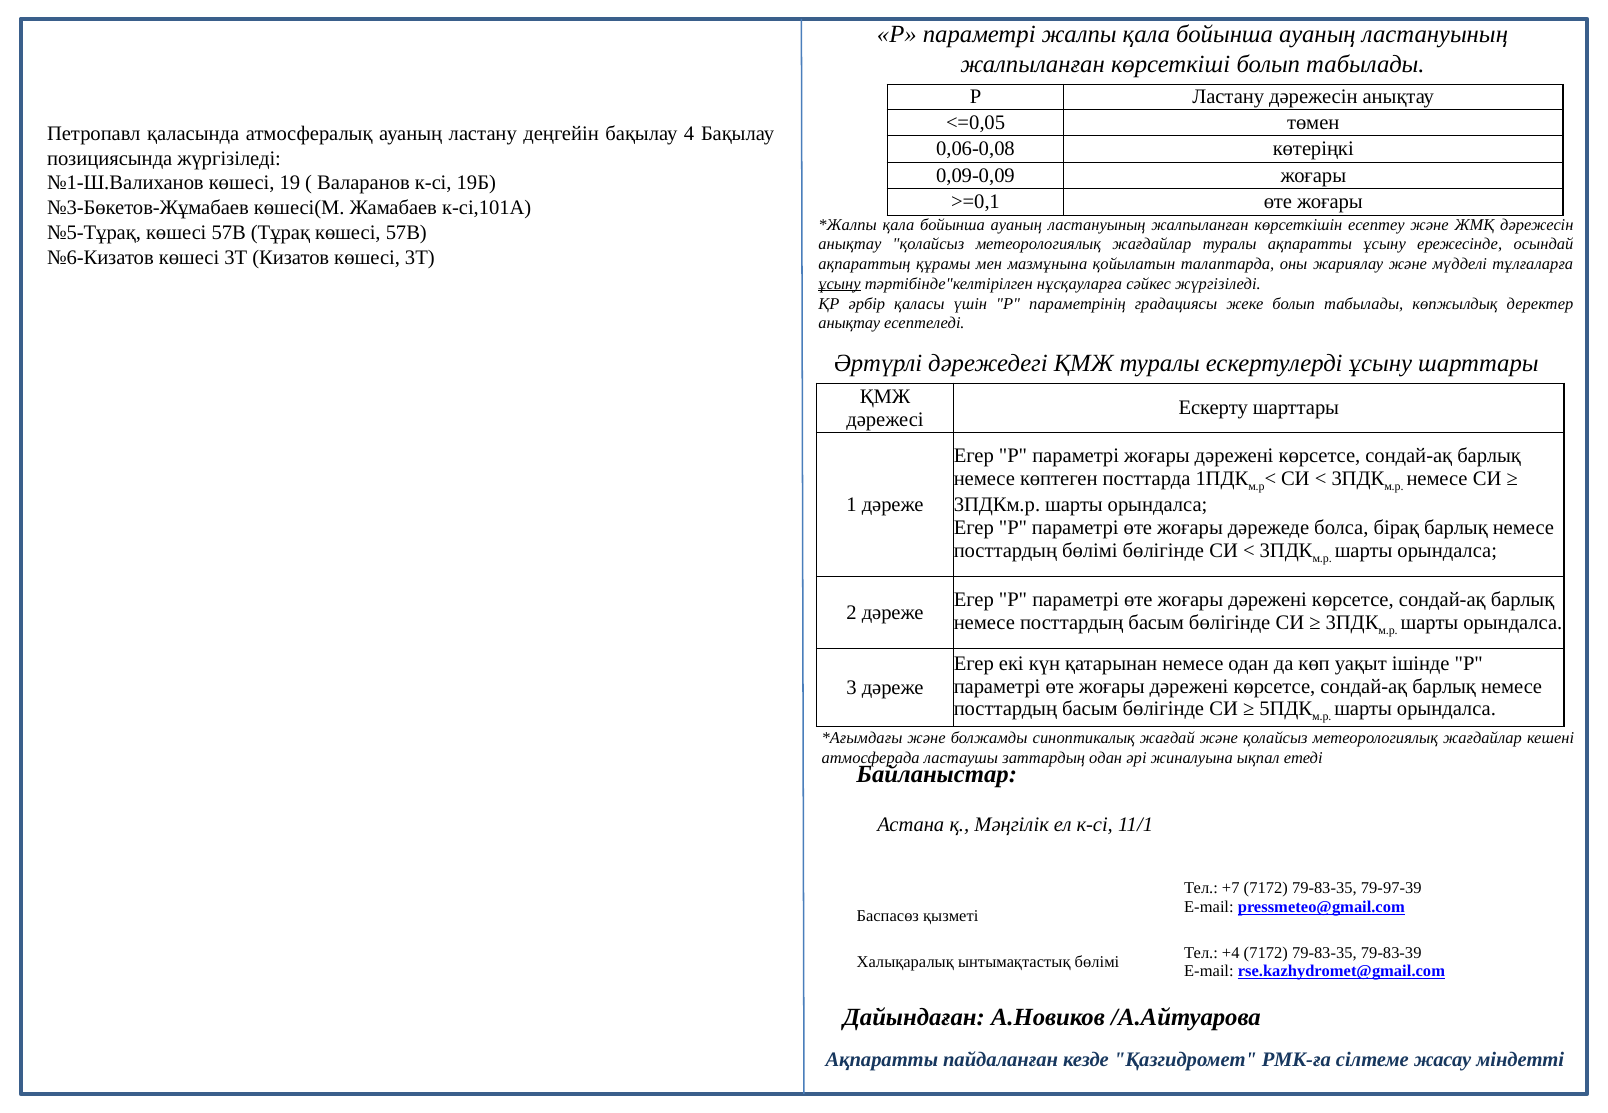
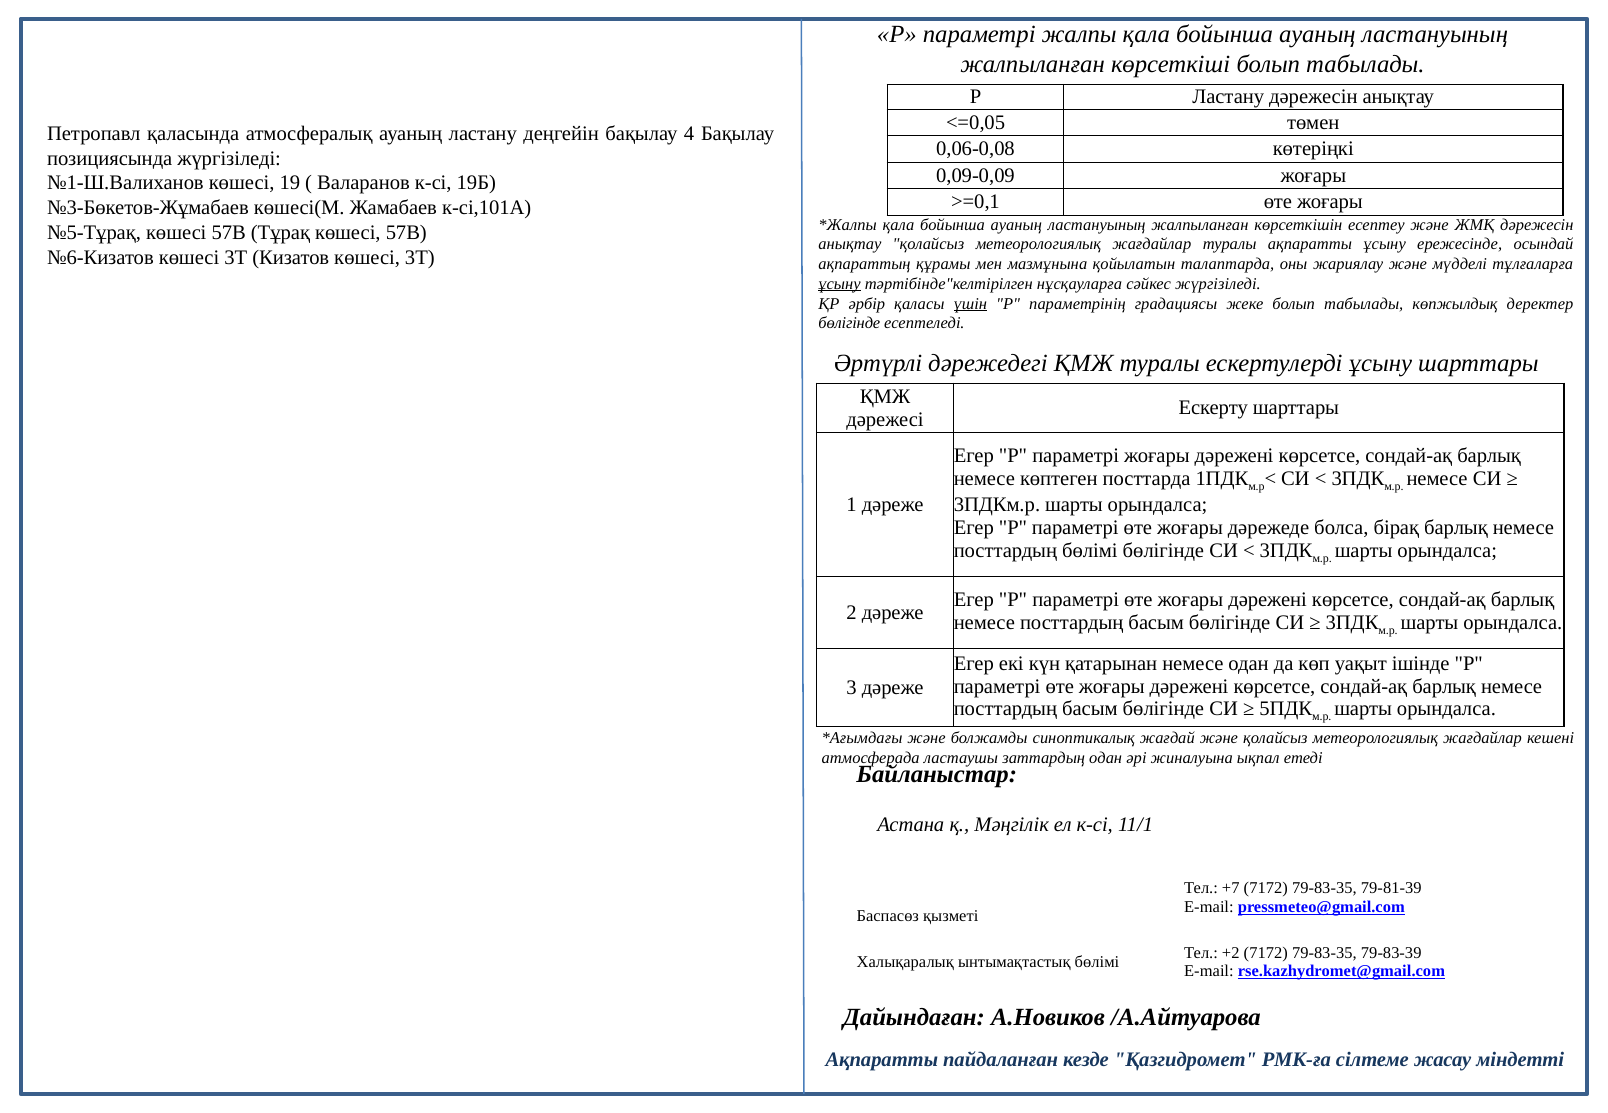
үшін underline: none -> present (970, 304)
анықтау: анықтау -> бөлігінде (849, 323)
79-97-39: 79-97-39 -> 79-81-39 (1391, 889)
+4: +4 -> +2 (1231, 953)
